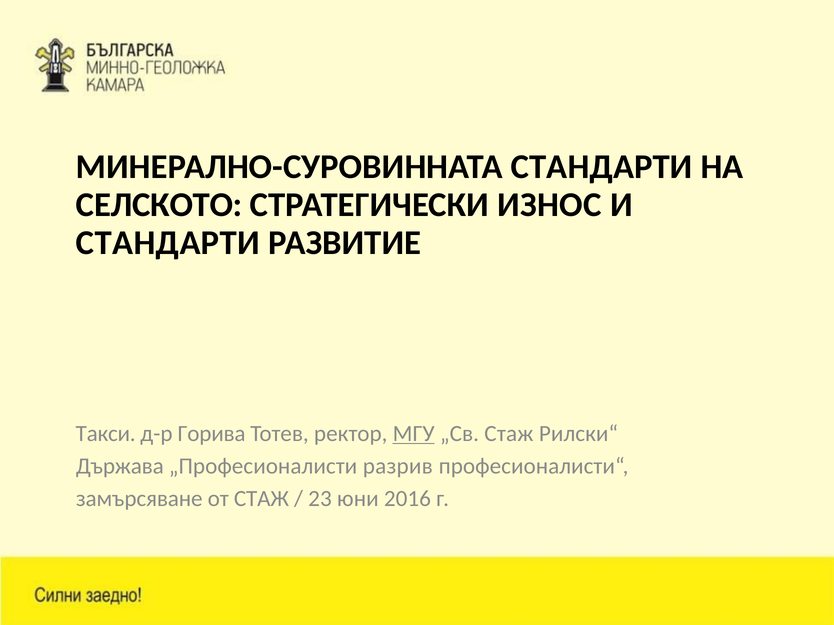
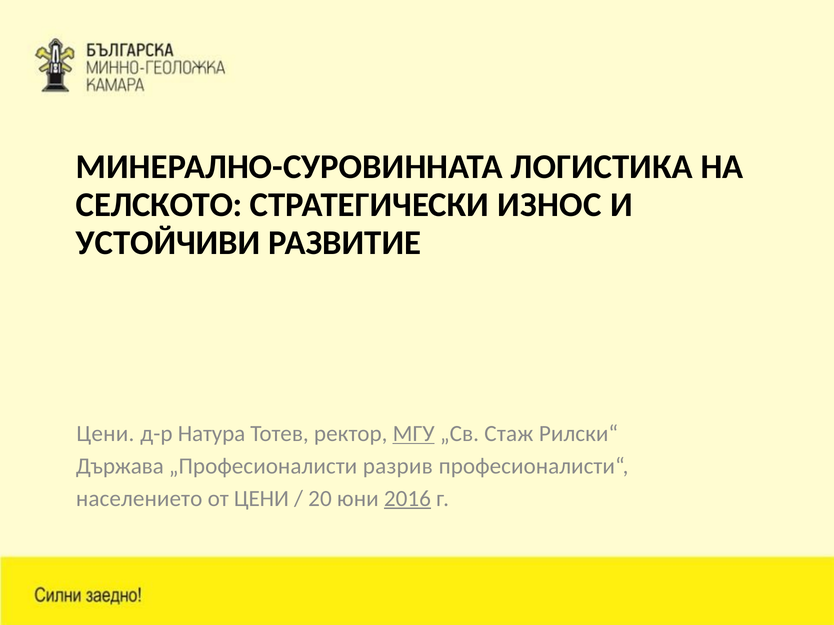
МИНЕРАЛНО-СУРОВИННАТА СТАНДАРТИ: СТАНДАРТИ -> ЛОГИСТИКА (602, 167)
СТАНДАРТИ: СТАНДАРТИ -> УСТОЙЧИВИ (168, 243)
Такси: Такси -> Цени (105, 434)
Горива: Горива -> Натура (212, 434)
замърсяване: замърсяване -> населението (139, 499)
от СТАЖ: СТАЖ -> ЦЕНИ (261, 499)
23: 23 -> 20 (320, 499)
2016 underline: none -> present (407, 499)
